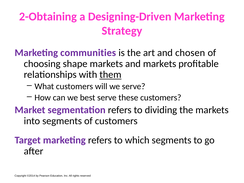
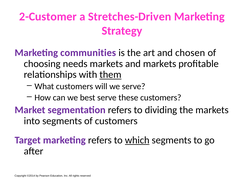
2-Obtaining: 2-Obtaining -> 2-Customer (48, 16)
Designing-Driven: Designing-Driven -> Stretches-Driven (130, 16)
shape: shape -> needs (75, 64)
which underline: none -> present (137, 140)
